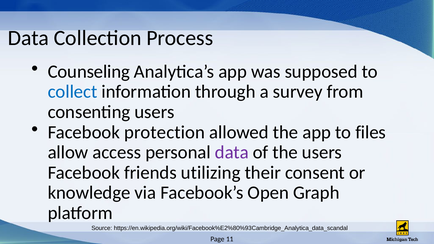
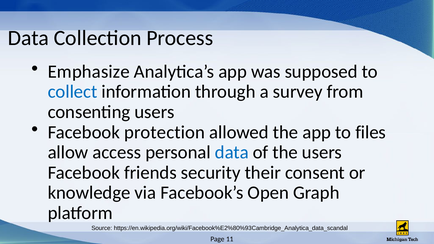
Counseling: Counseling -> Emphasize (89, 72)
data colour: purple -> blue (232, 152)
utilizing: utilizing -> security (211, 173)
